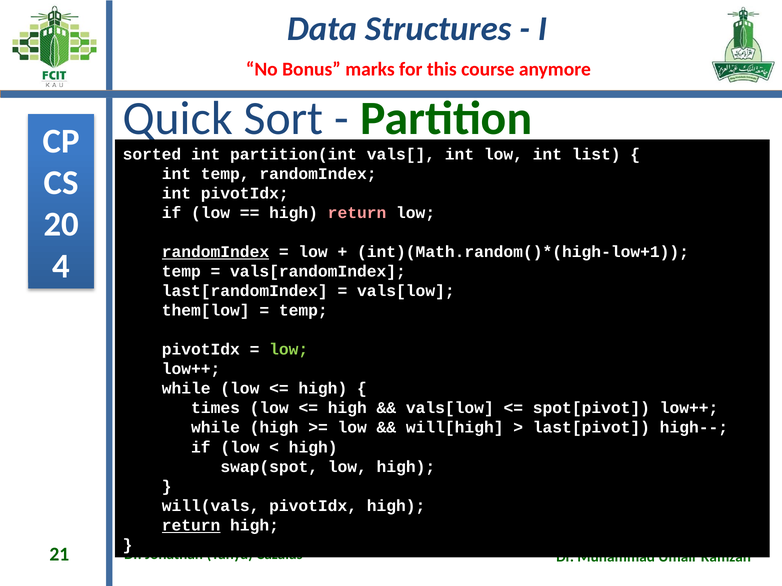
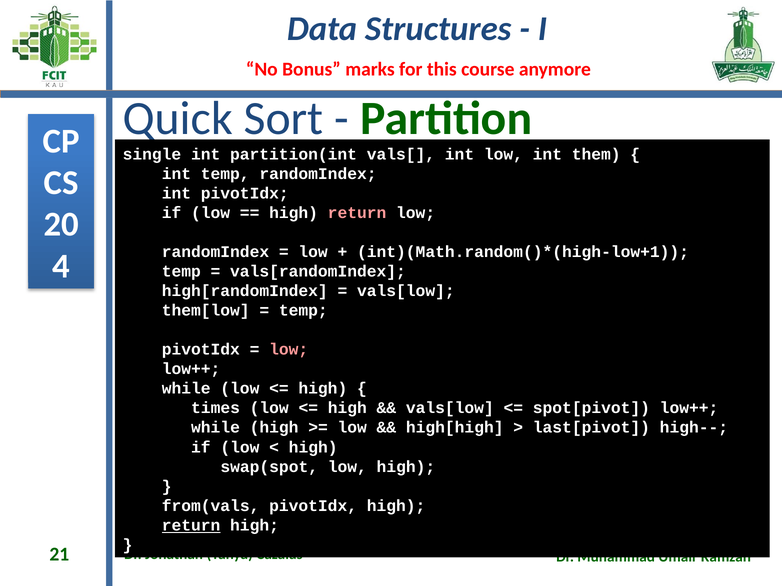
sorted: sorted -> single (152, 154)
list: list -> them (596, 154)
randomIndex underline: present -> none (215, 252)
last[randomIndex: last[randomIndex -> high[randomIndex (245, 291)
low colour: light green -> pink (289, 350)
will[high: will[high -> high[high (455, 428)
will(vals: will(vals -> from(vals (211, 506)
